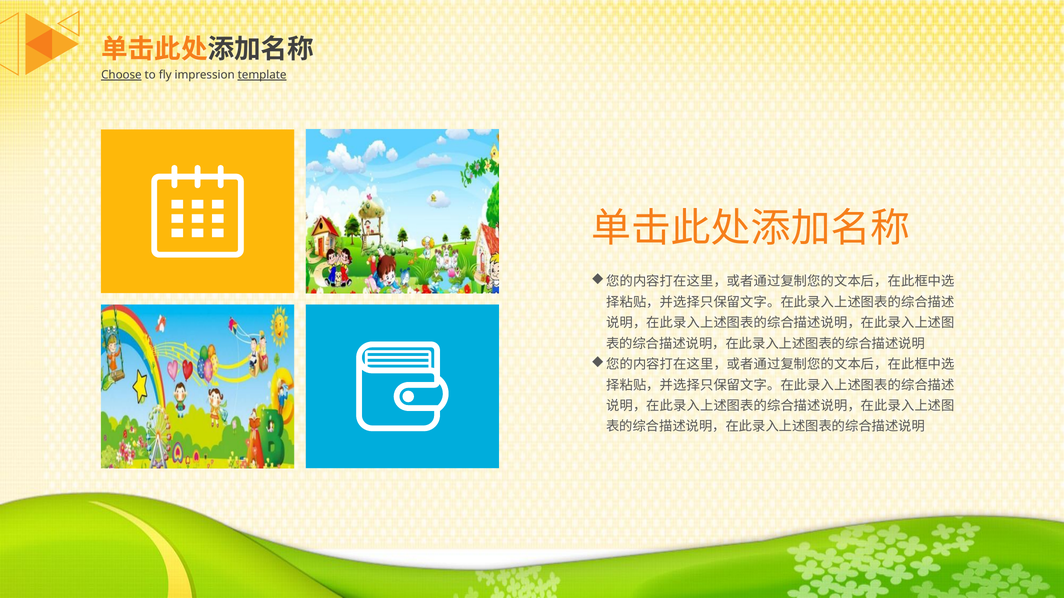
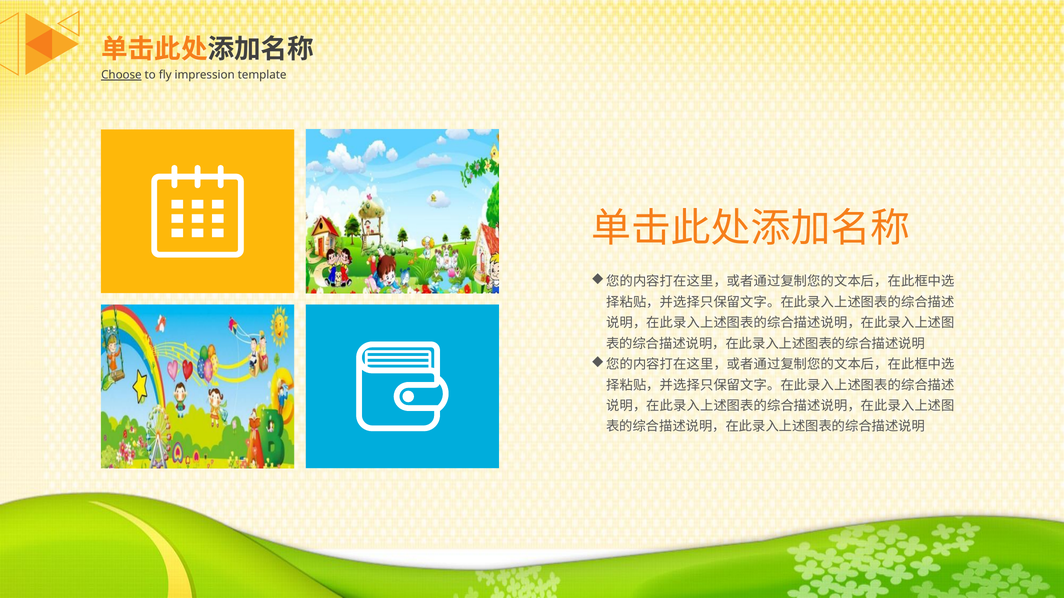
template underline: present -> none (262, 75)
